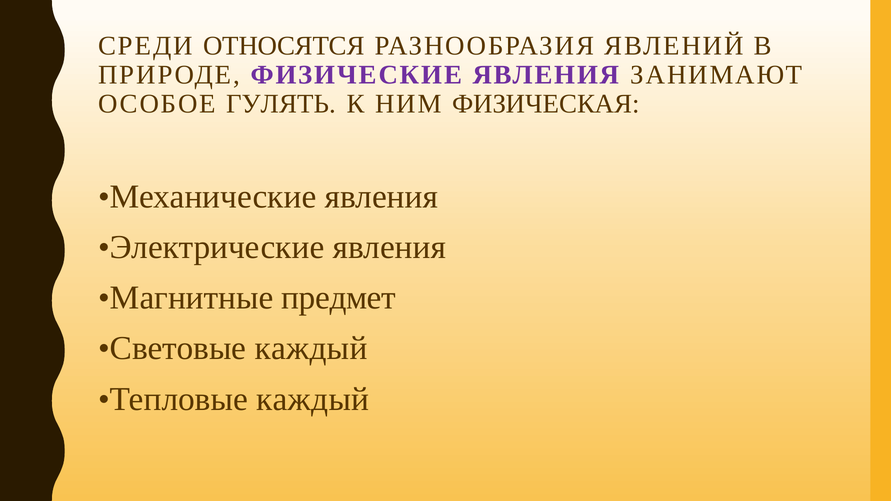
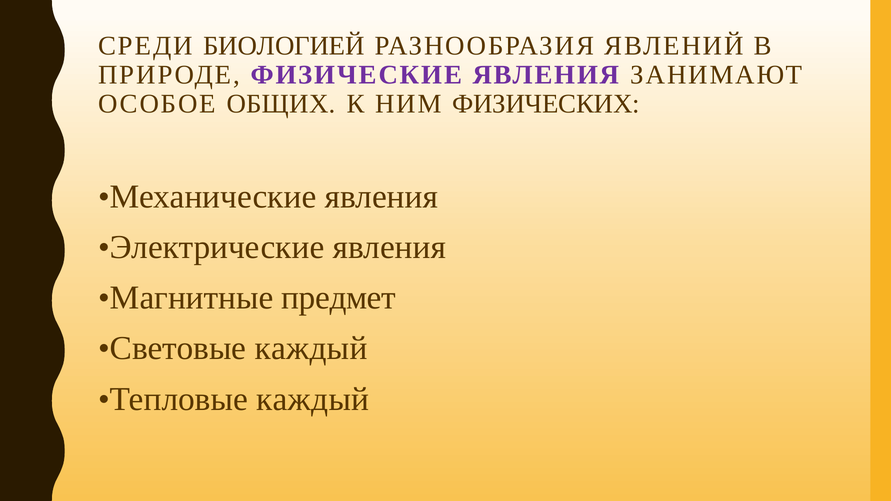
ОТНОСЯТСЯ: ОТНОСЯТСЯ -> БИОЛОГИЕЙ (284, 46)
ГУЛЯТЬ: ГУЛЯТЬ -> ОБЩИХ (281, 104)
ФИЗИЧЕСКАЯ: ФИЗИЧЕСКАЯ -> ФИЗИЧЕСКИХ (546, 104)
